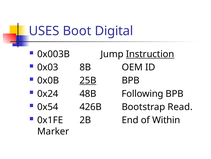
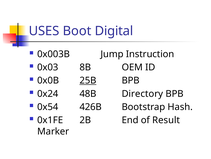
Instruction underline: present -> none (150, 54)
Following: Following -> Directory (142, 93)
Read: Read -> Hash (180, 106)
Within: Within -> Result (166, 120)
